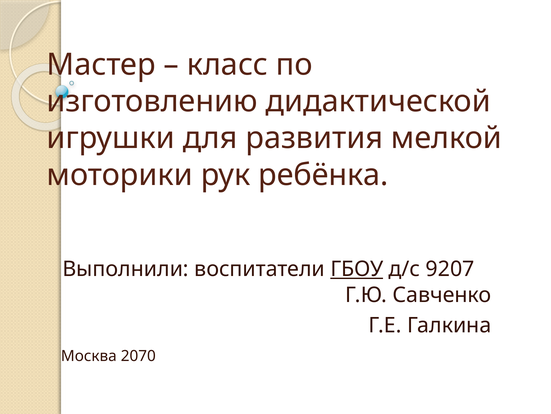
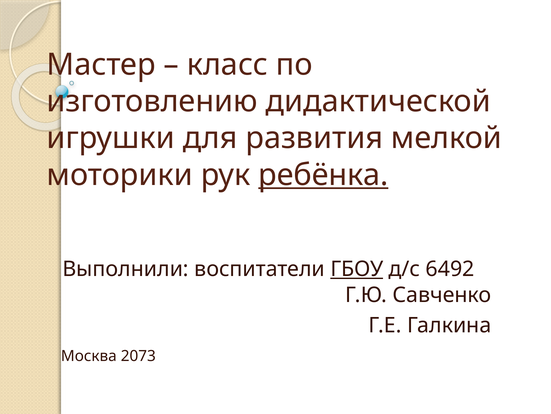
ребёнка underline: none -> present (323, 175)
9207: 9207 -> 6492 (450, 269)
2070: 2070 -> 2073 (138, 356)
